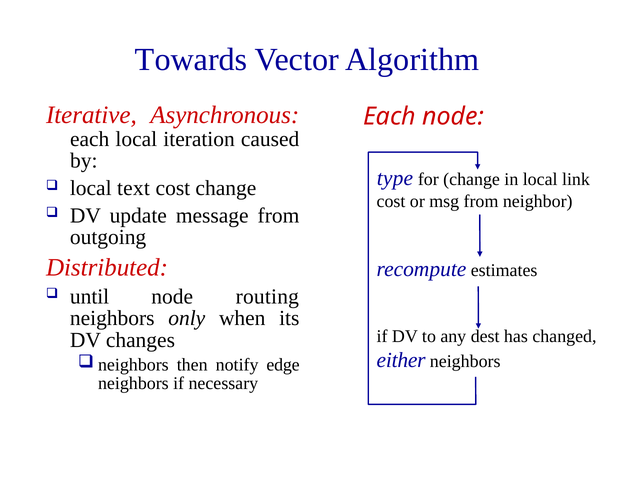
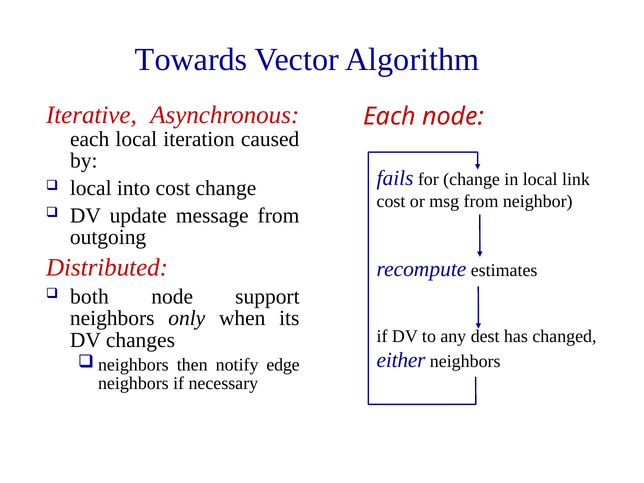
type: type -> fails (395, 178)
text: text -> into (134, 188)
until: until -> both (89, 296)
routing: routing -> support (267, 296)
